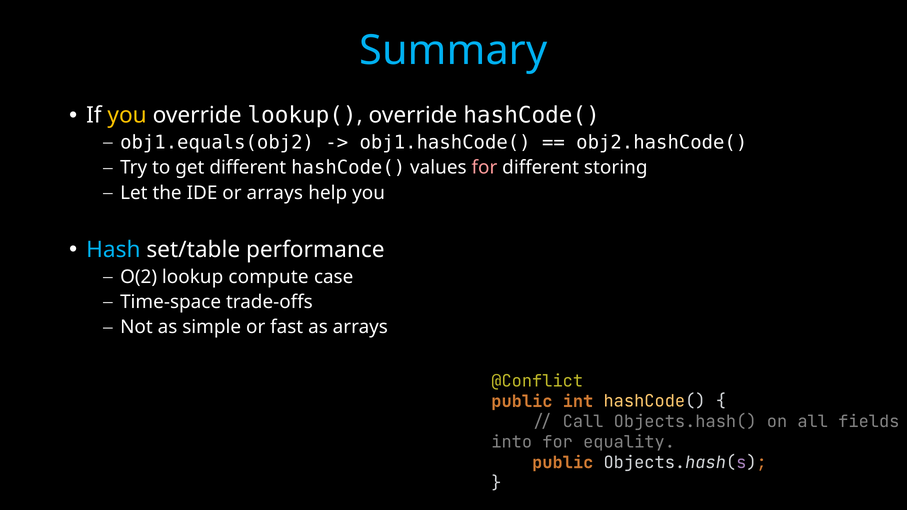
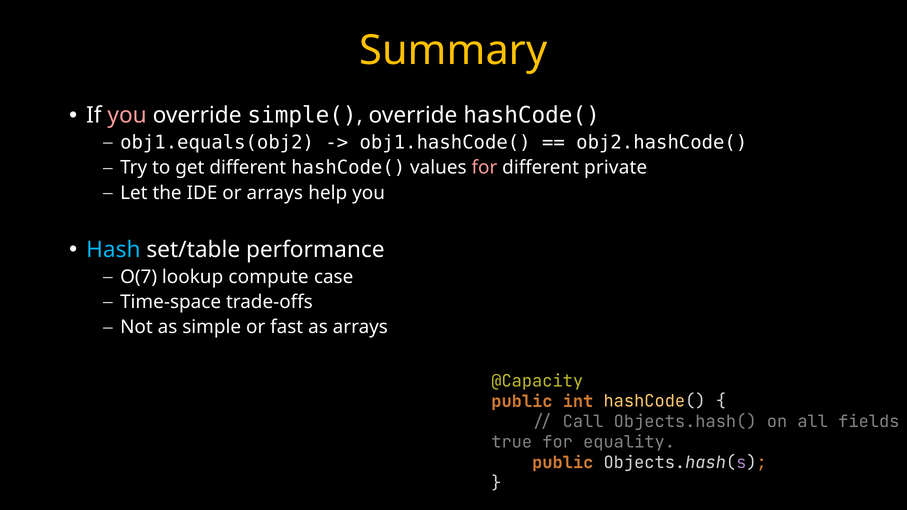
Summary colour: light blue -> yellow (453, 50)
you colour: yellow -> pink (127, 115)
lookup(: lookup( -> simple( (302, 115)
storing: storing -> private (616, 168)
O(2: O(2 -> O(7 (139, 277)
@Conflict: @Conflict -> @Capacity (537, 381)
into: into -> true (512, 442)
